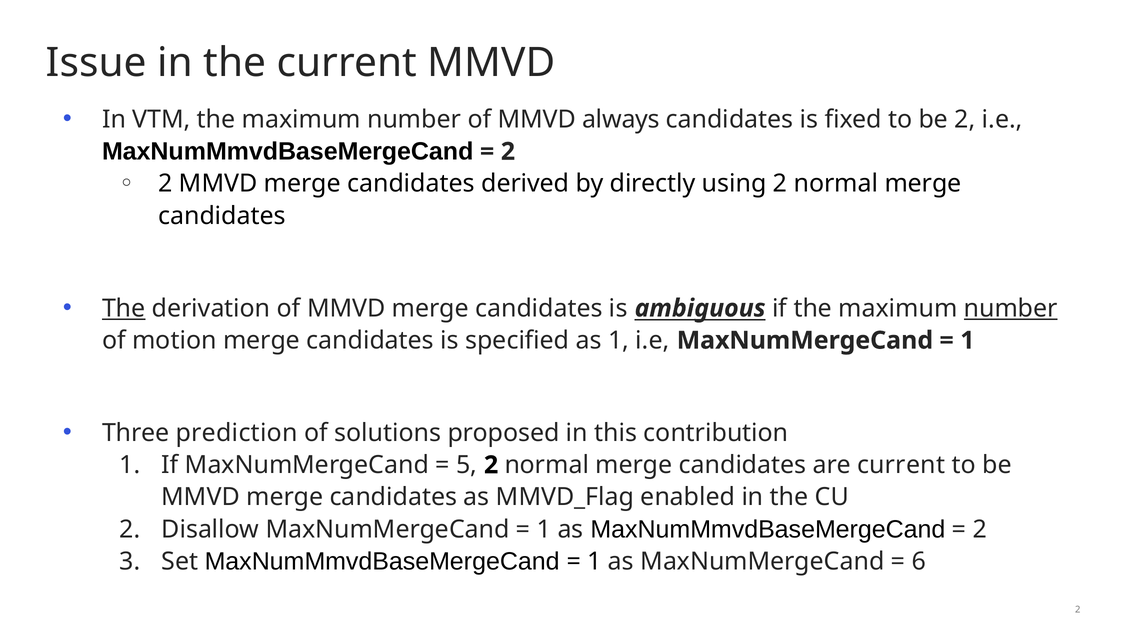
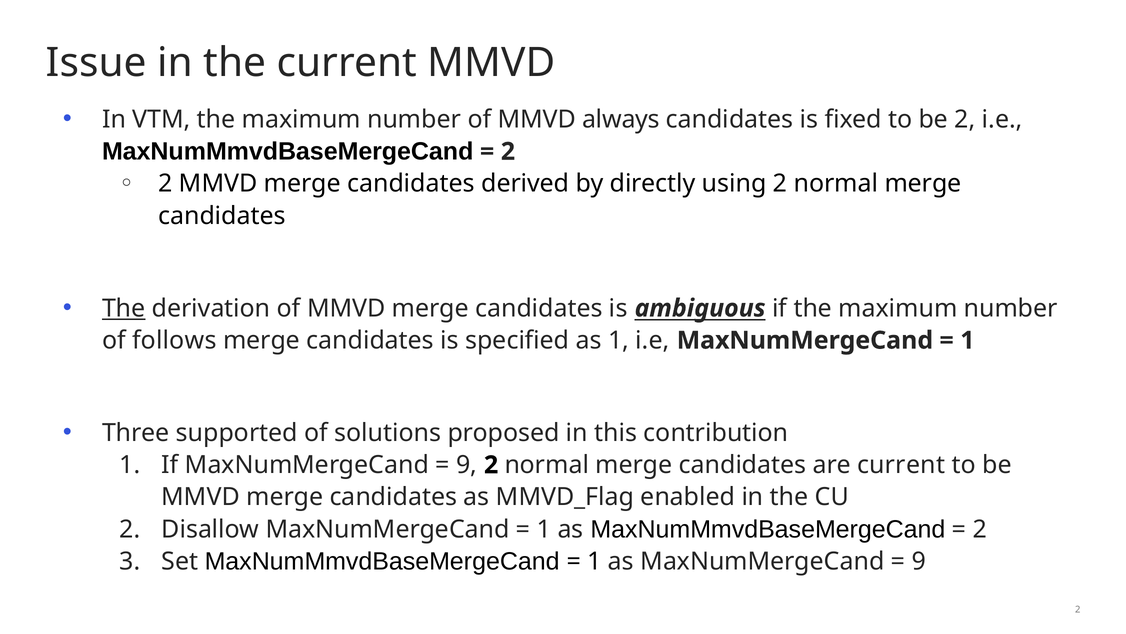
number underline: present -> none (1011, 308)
motion: motion -> follows (174, 340)
prediction: prediction -> supported (237, 432)
5: 5 -> 9 (467, 465)
6: 6 -> 9 (919, 561)
